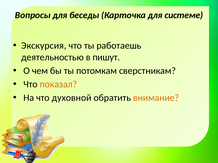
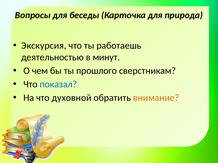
системе: системе -> природа (184, 15)
пишут: пишут -> минут (106, 57)
потомкам: потомкам -> прошлого (97, 71)
показал colour: orange -> blue (58, 85)
